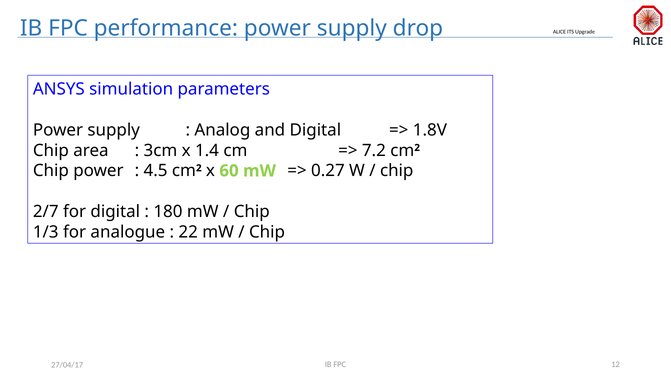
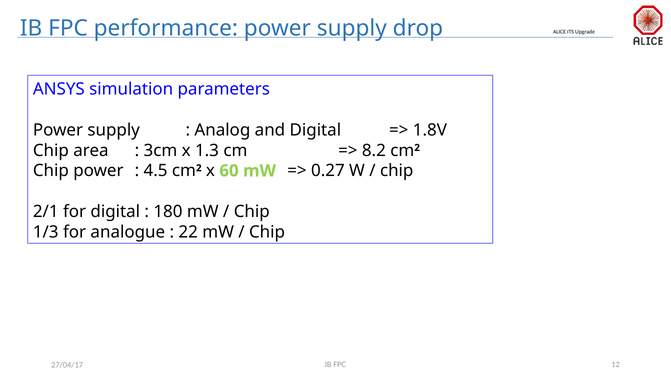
1.4: 1.4 -> 1.3 (207, 150)
7.2: 7.2 -> 8.2 (374, 150)
2/7: 2/7 -> 2/1 (46, 211)
